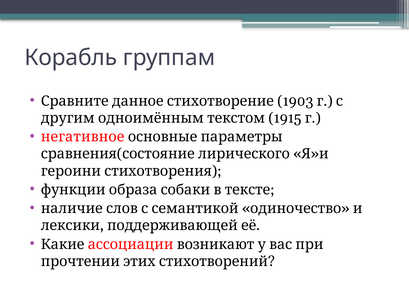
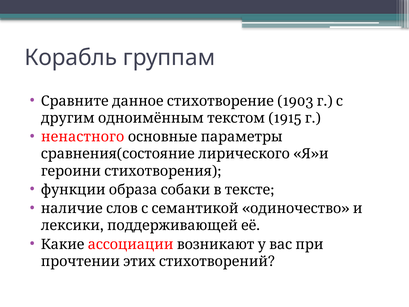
негативное: негативное -> ненастного (83, 137)
